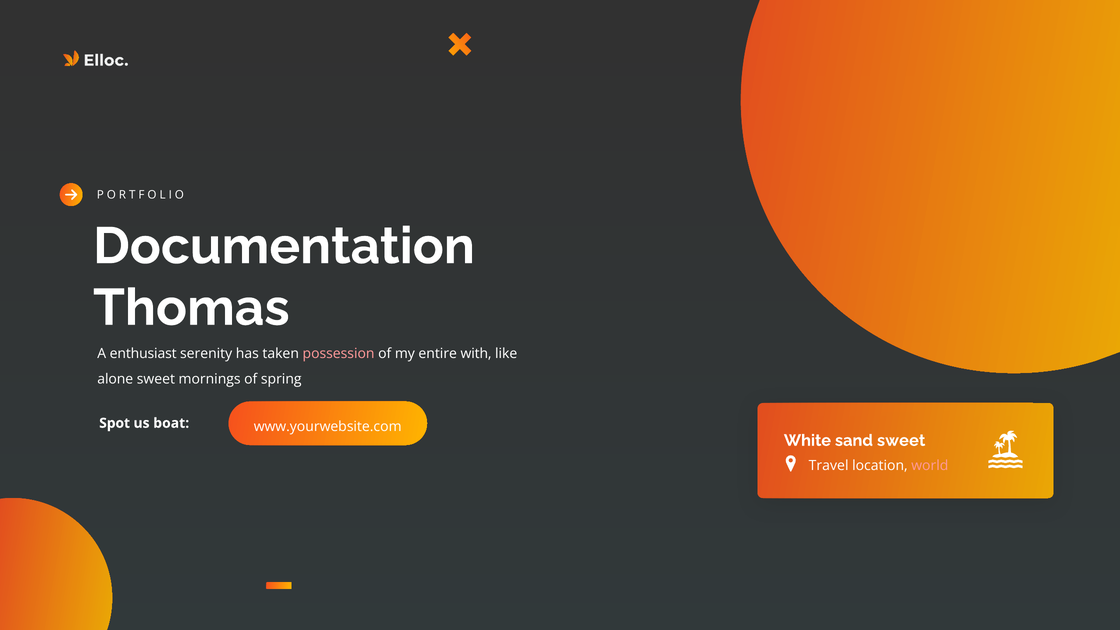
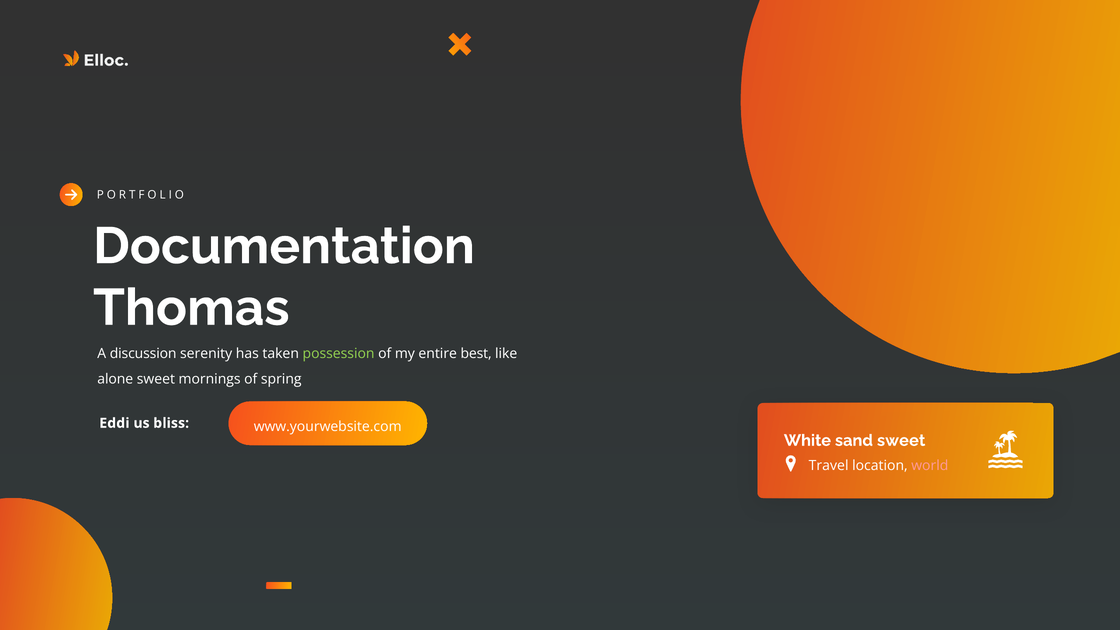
enthusiast: enthusiast -> discussion (143, 354)
possession colour: pink -> light green (339, 354)
with: with -> best (476, 354)
Spot: Spot -> Eddi (114, 423)
boat: boat -> bliss (171, 423)
